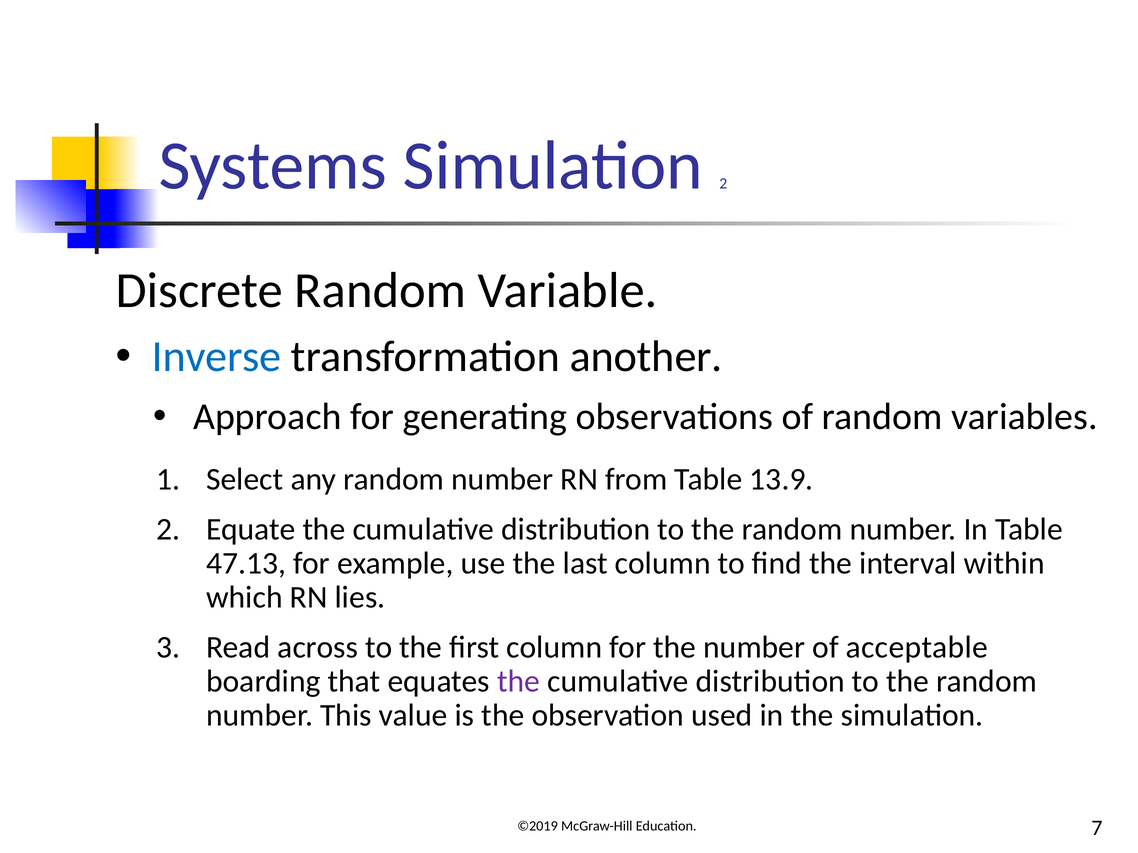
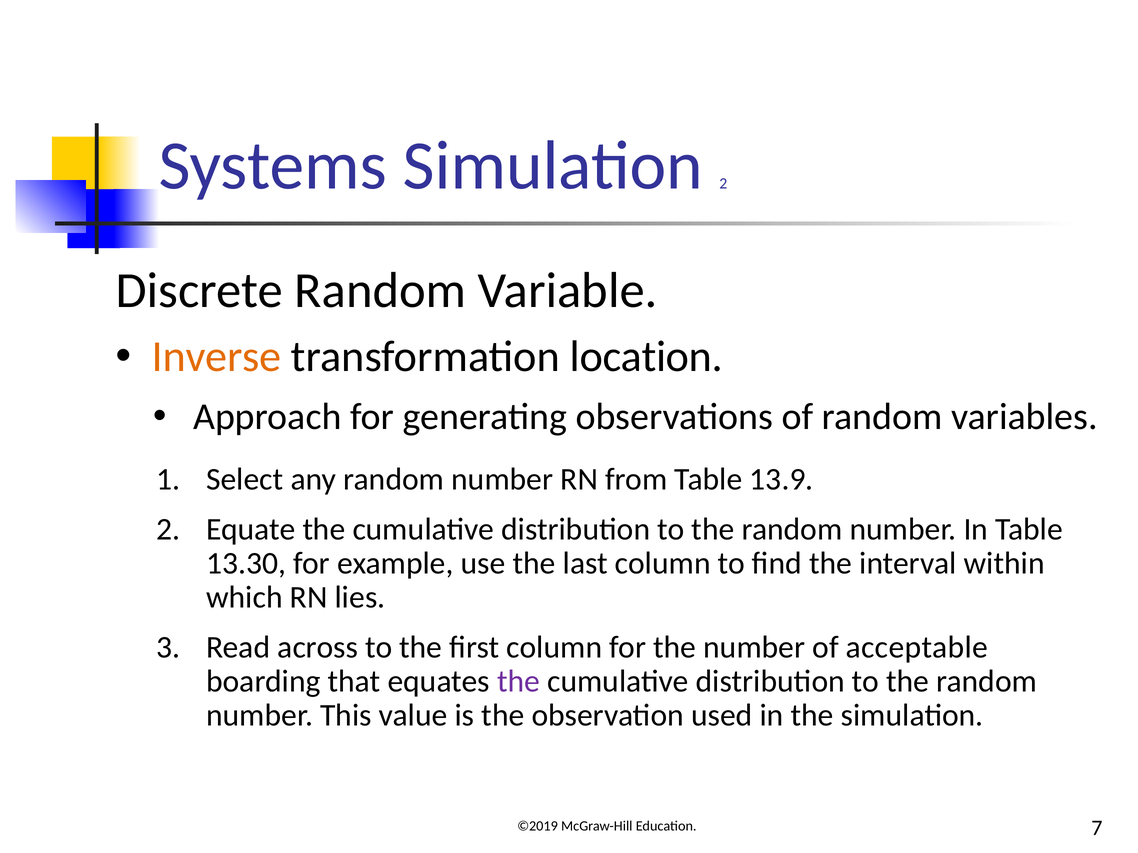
Inverse colour: blue -> orange (217, 357)
another: another -> location (646, 357)
47.13: 47.13 -> 13.30 (246, 564)
